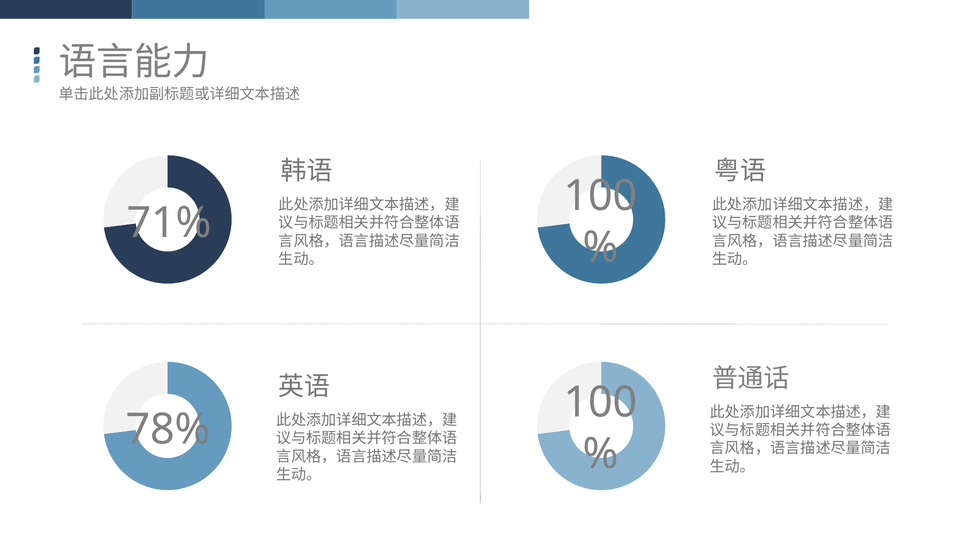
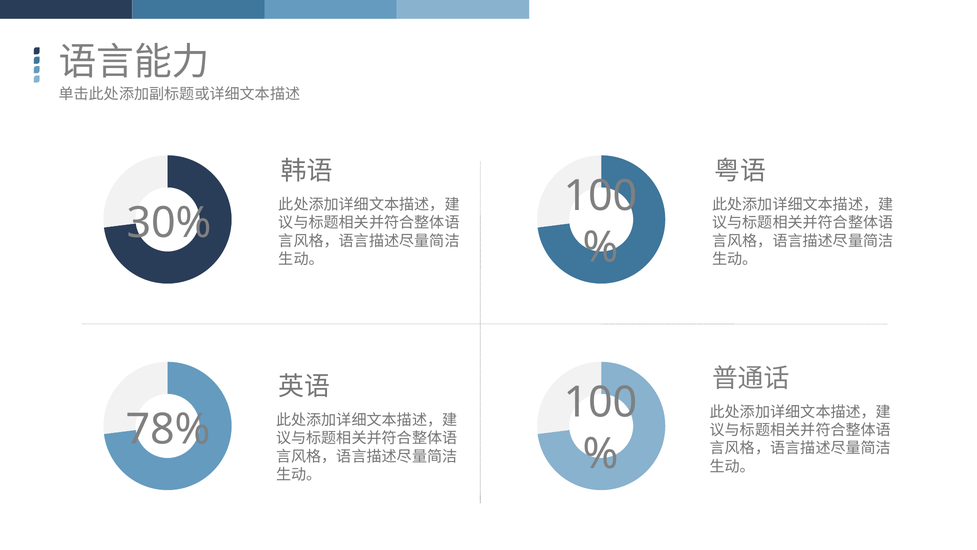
71%: 71% -> 30% (169, 223)
